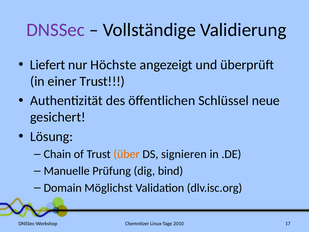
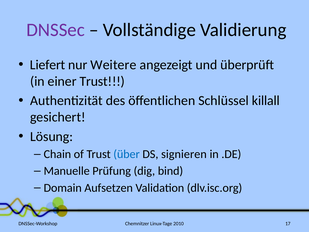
Höchste: Höchste -> Weitere (113, 65)
neue: neue -> killall (266, 101)
über colour: orange -> blue (127, 154)
Möglichst: Möglichst -> Aufsetzen (109, 188)
